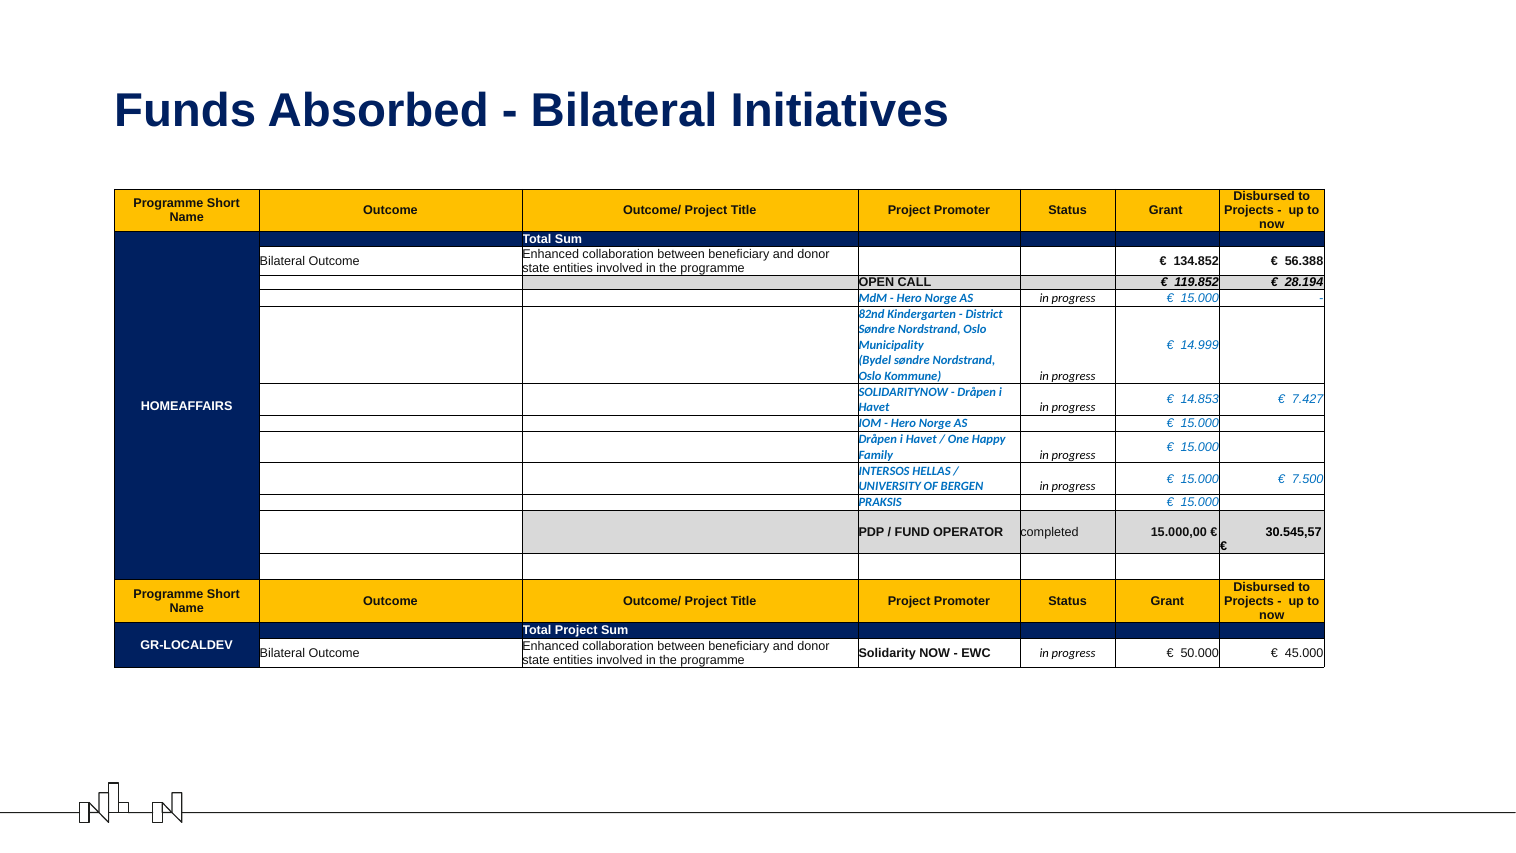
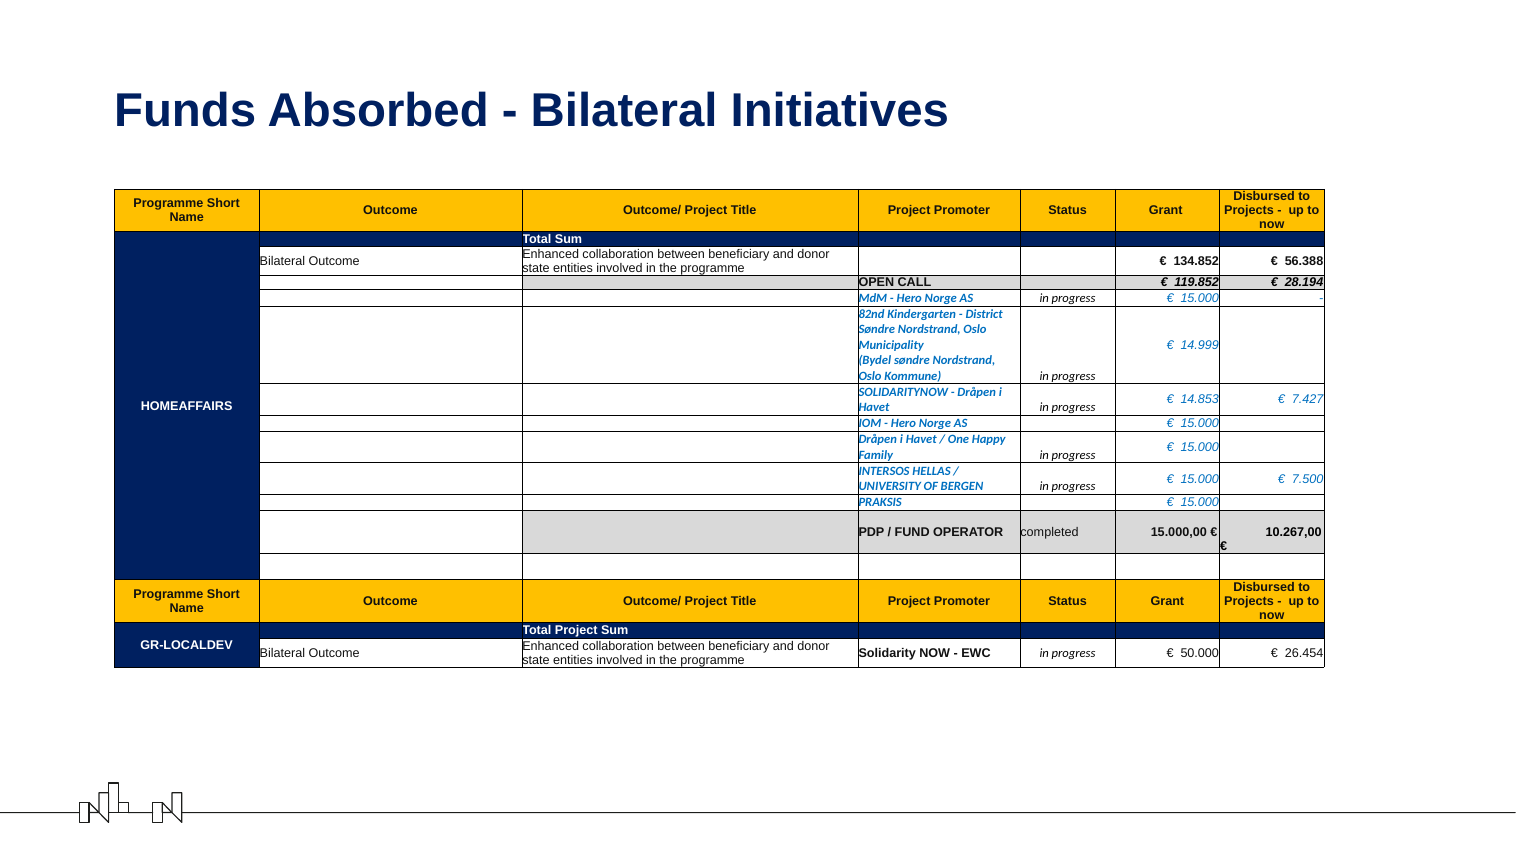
30.545,57: 30.545,57 -> 10.267,00 (1294, 532)
45.000: 45.000 -> 26.454 (1304, 653)
